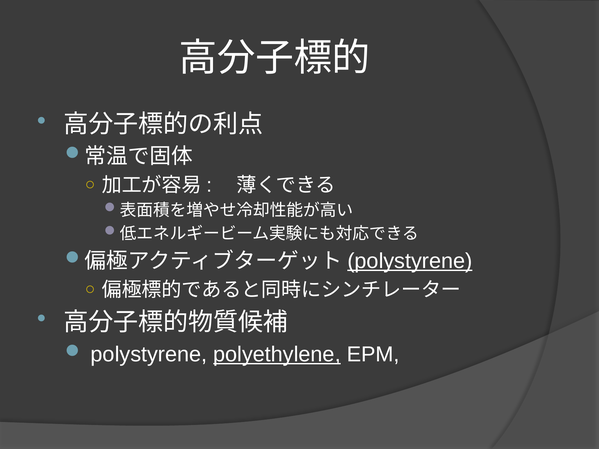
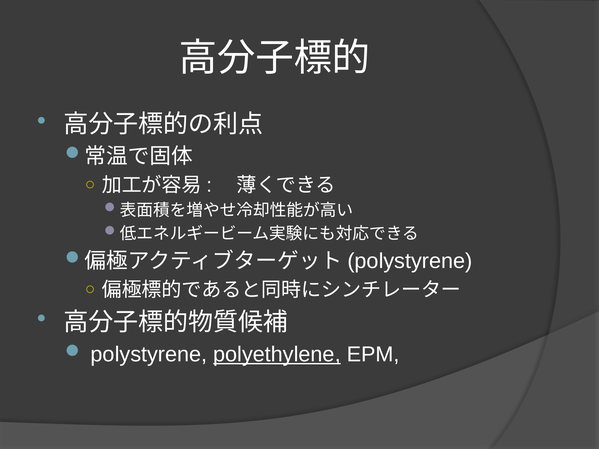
polystyrene underline: present -> none (410, 261)
